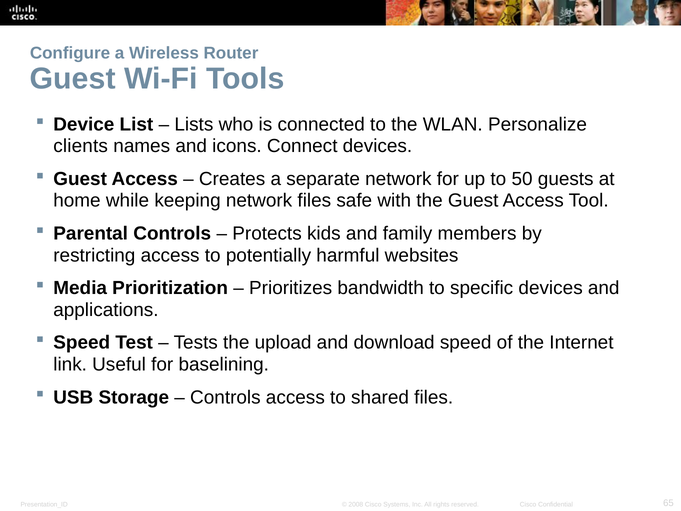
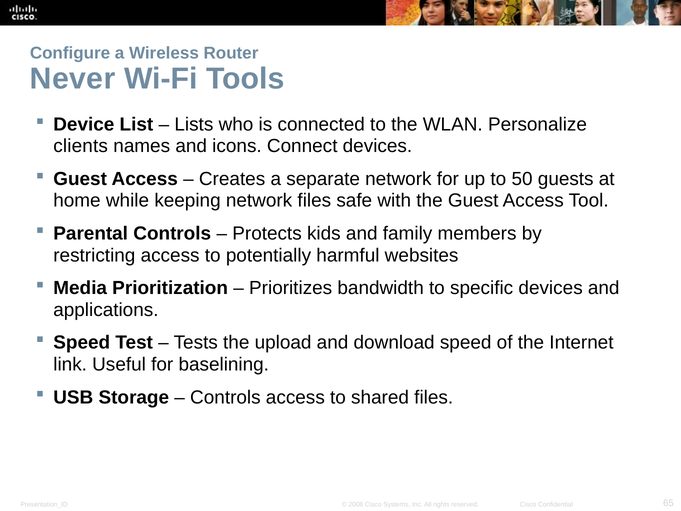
Guest: Guest -> Never (73, 79)
